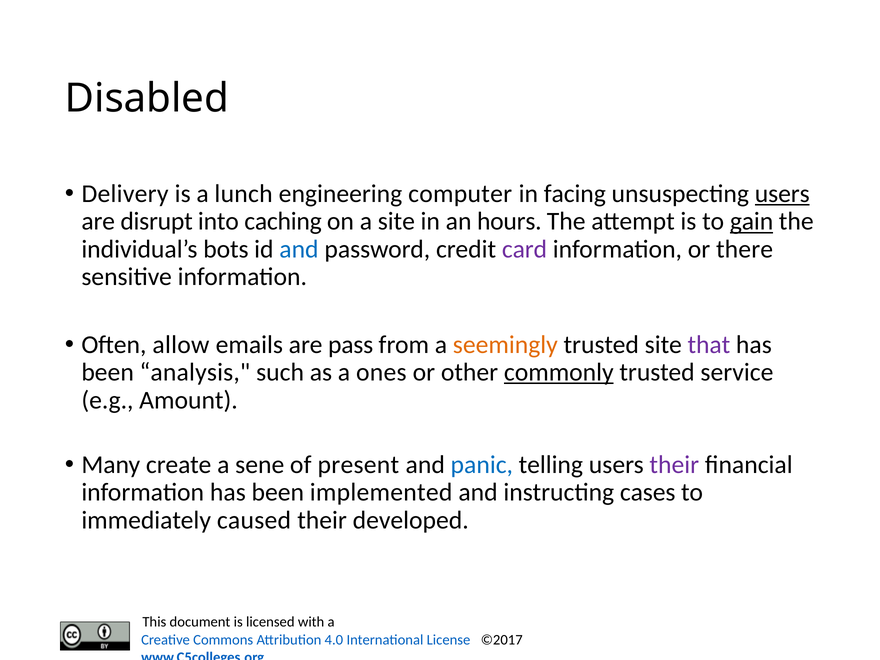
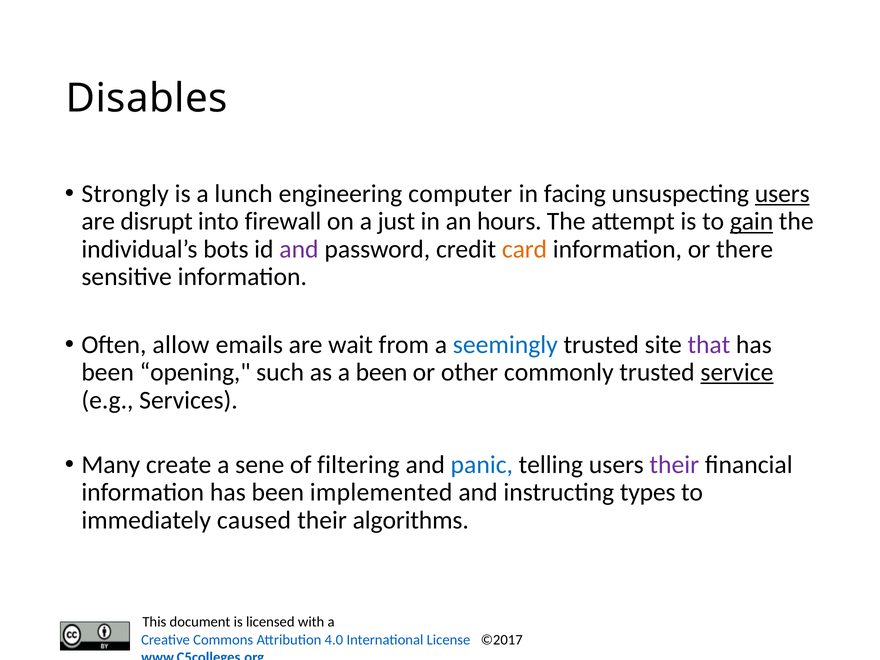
Disabled: Disabled -> Disables (147, 99)
Delivery: Delivery -> Strongly (125, 194)
caching: caching -> firewall (283, 222)
a site: site -> just (396, 222)
and colour: blue -> purple (299, 249)
card colour: purple -> orange (525, 249)
pass: pass -> wait (351, 345)
seemingly colour: orange -> blue (505, 345)
analysis: analysis -> opening (195, 372)
a ones: ones -> been (382, 372)
commonly underline: present -> none (559, 372)
service underline: none -> present (737, 372)
Amount: Amount -> Services (189, 400)
present: present -> filtering (358, 465)
cases: cases -> types (648, 492)
developed: developed -> algorithms (411, 520)
